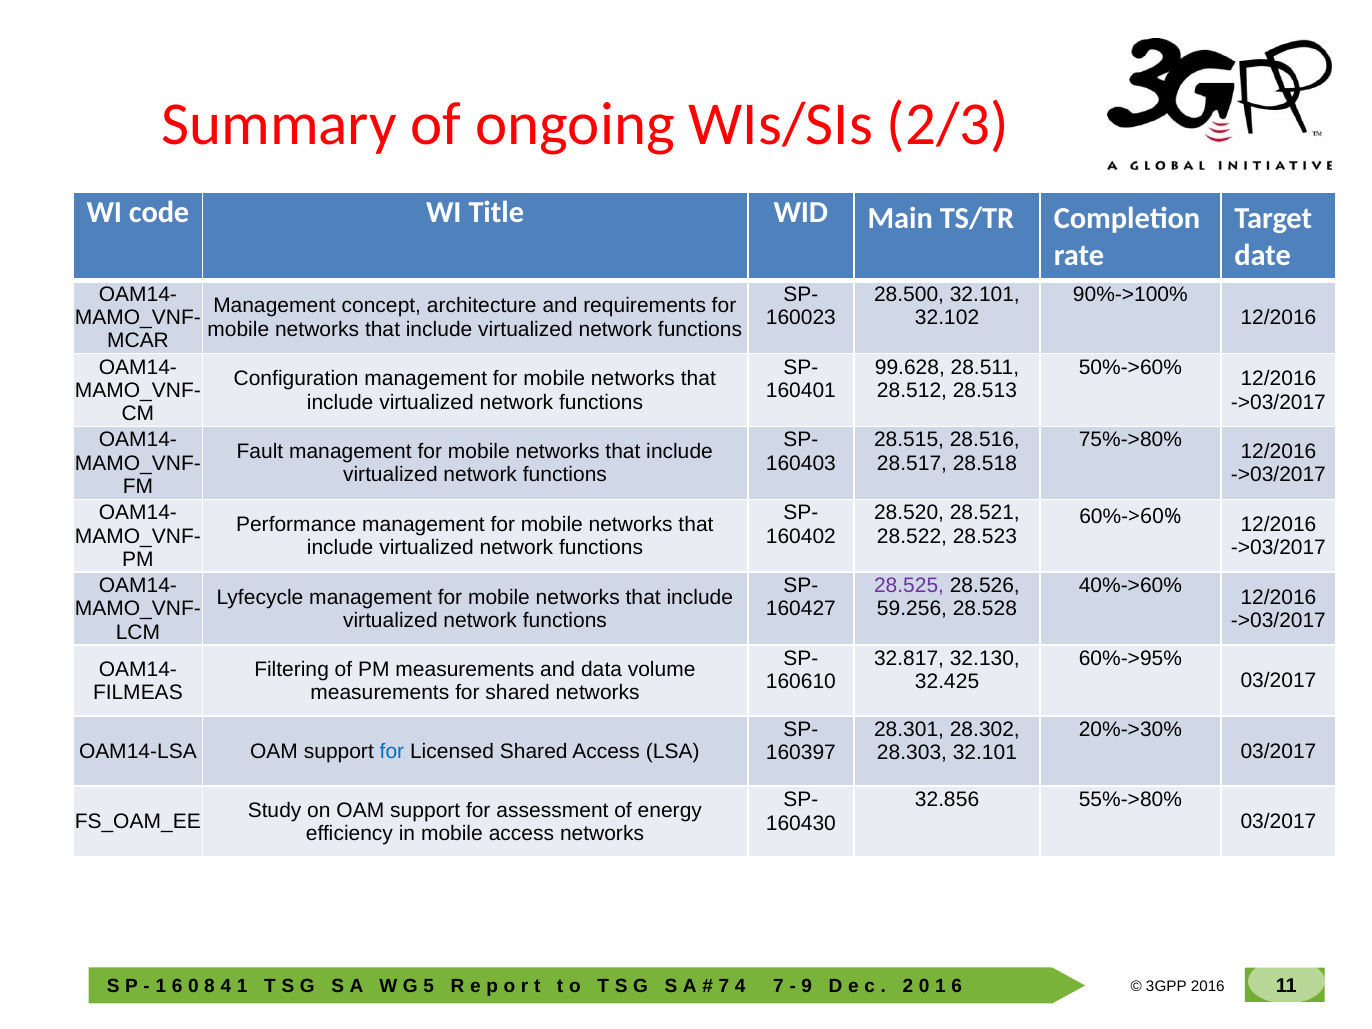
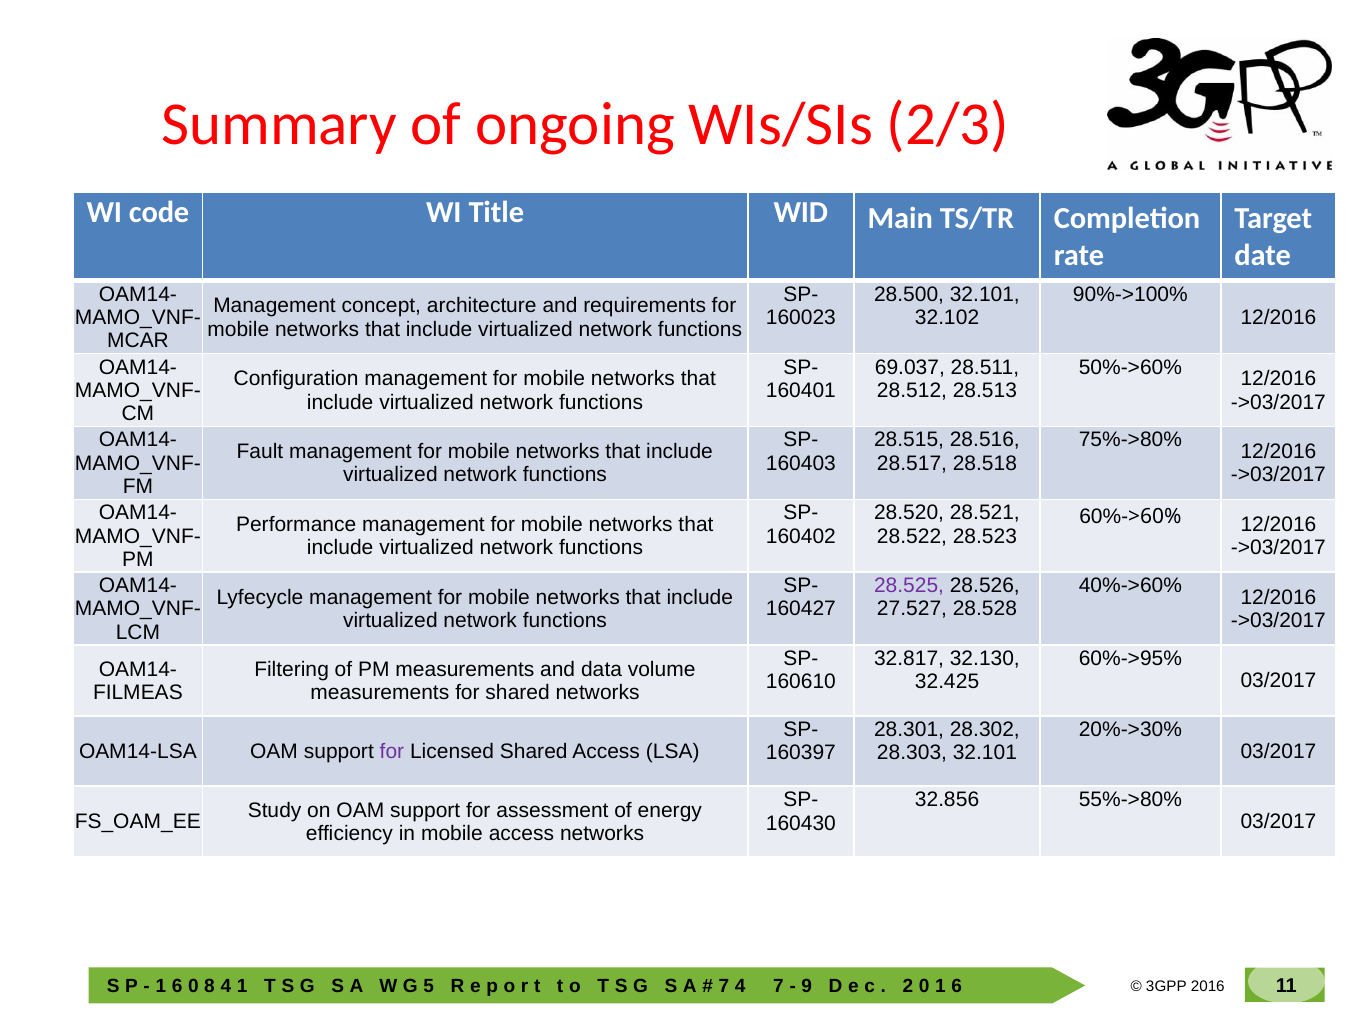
99.628: 99.628 -> 69.037 (910, 367)
59.256: 59.256 -> 27.527 (912, 609)
for colour: blue -> purple (392, 751)
